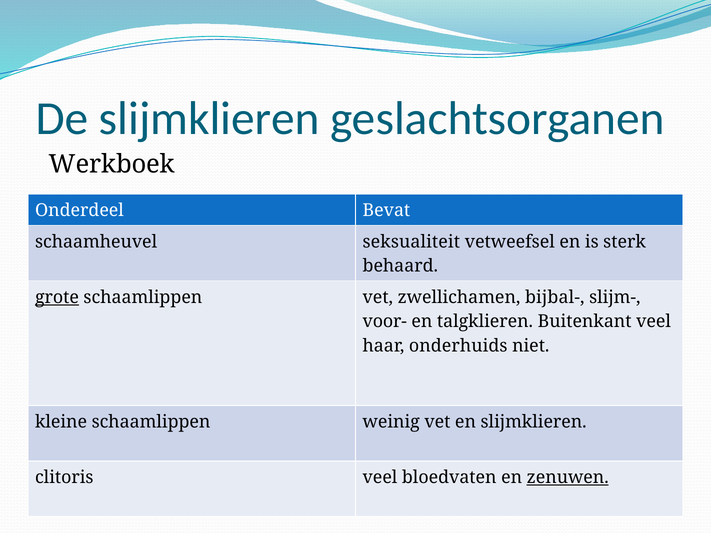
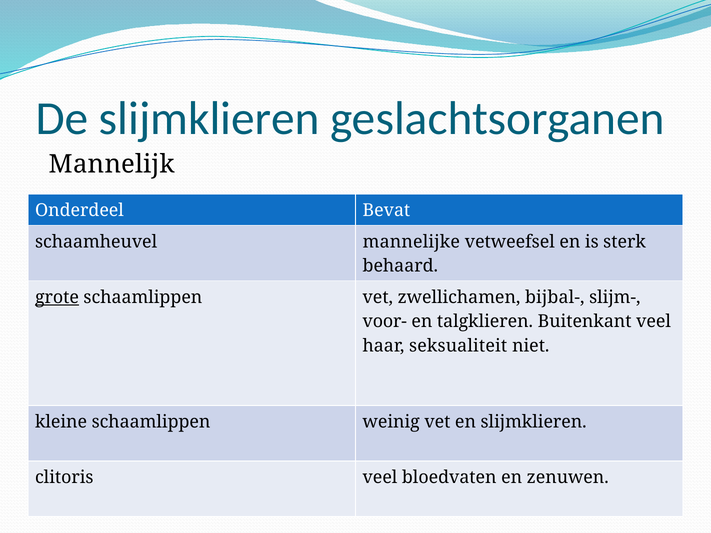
Werkboek: Werkboek -> Mannelijk (112, 164)
seksualiteit: seksualiteit -> mannelijke (411, 242)
onderhuids: onderhuids -> seksualiteit (458, 346)
zenuwen underline: present -> none (568, 478)
